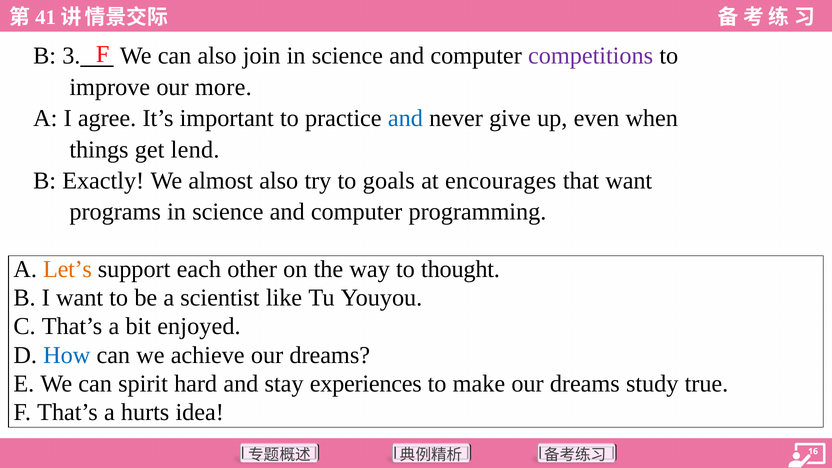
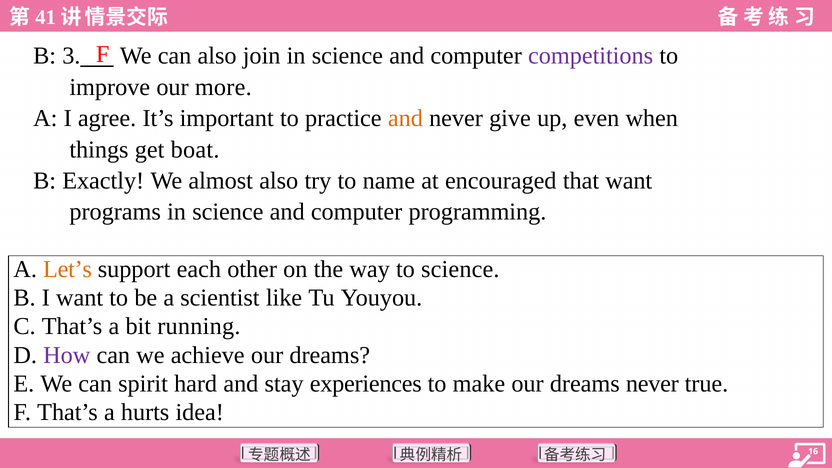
and colour: blue -> orange (405, 118)
lend: lend -> boat (195, 150)
goals: goals -> name (389, 181)
encourages: encourages -> encouraged (501, 181)
to thought: thought -> science (460, 269)
enjoyed: enjoyed -> running (199, 326)
How colour: blue -> purple (67, 355)
dreams study: study -> never (652, 384)
